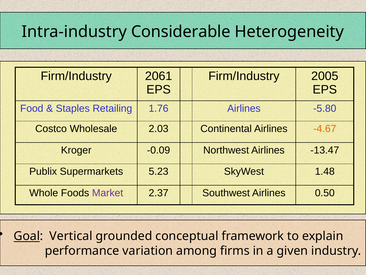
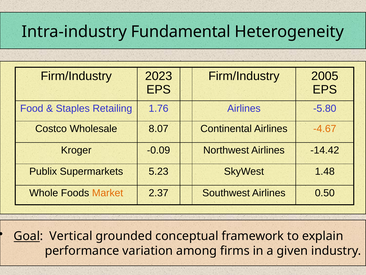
Considerable: Considerable -> Fundamental (181, 32)
2061: 2061 -> 2023 (159, 76)
2.03: 2.03 -> 8.07 (159, 129)
-13.47: -13.47 -> -14.42 (325, 150)
Market colour: purple -> orange (108, 193)
